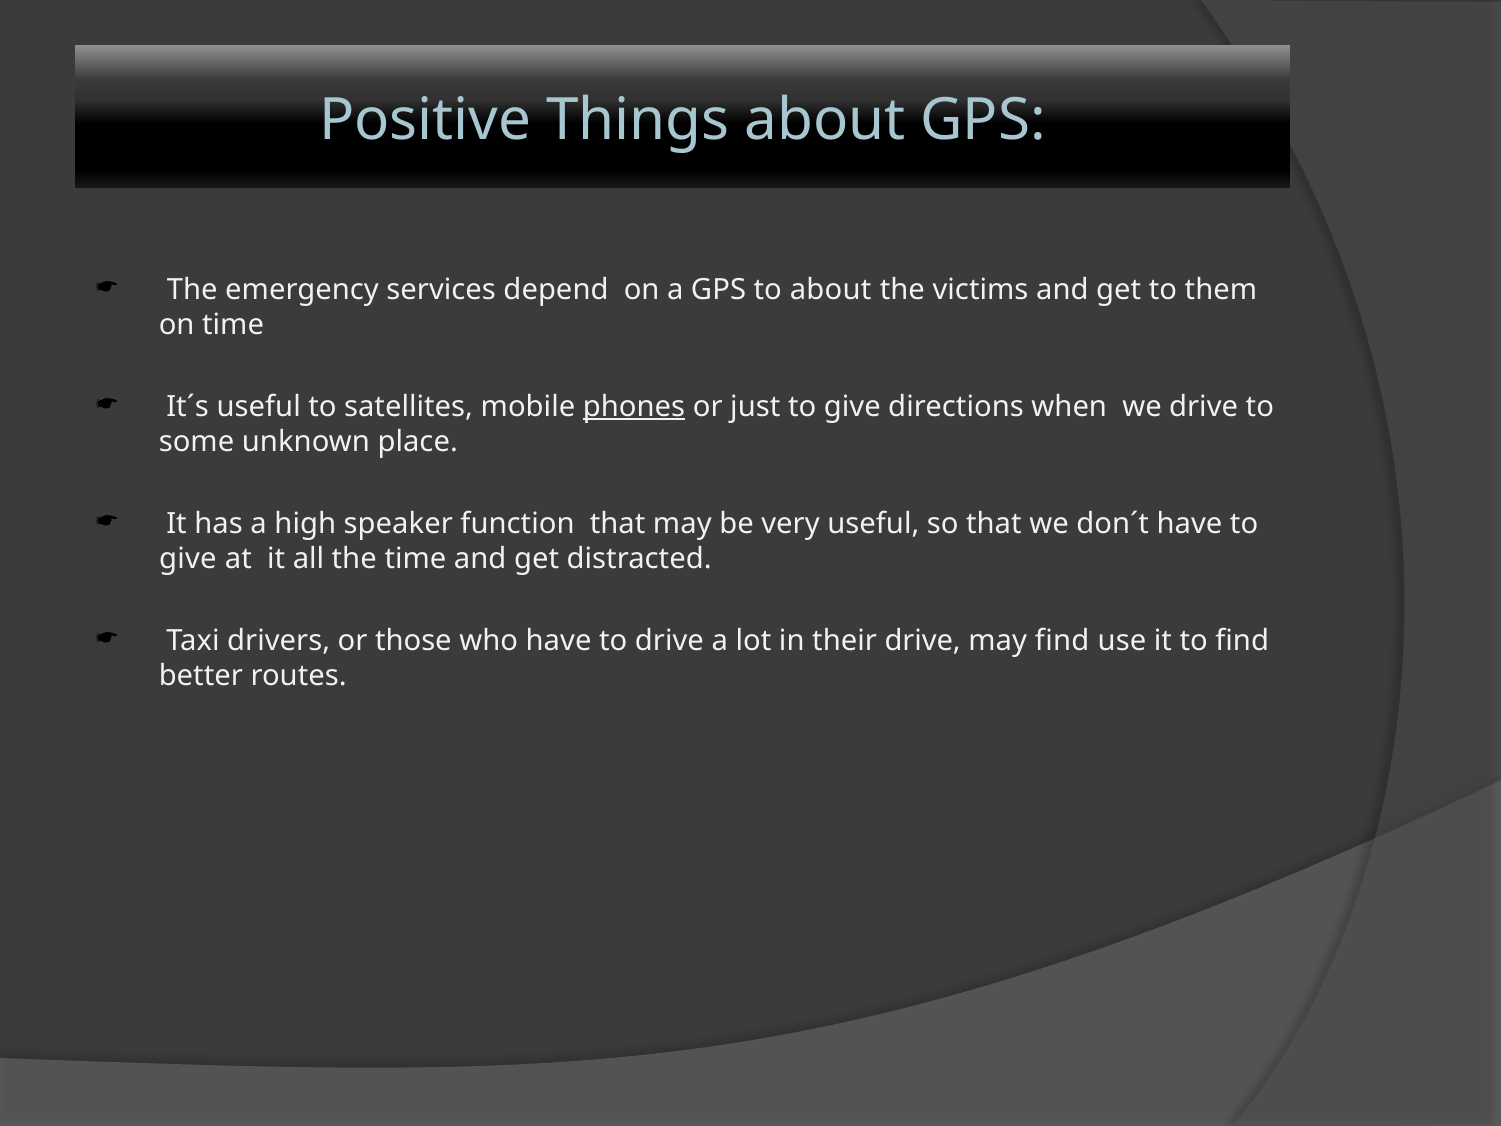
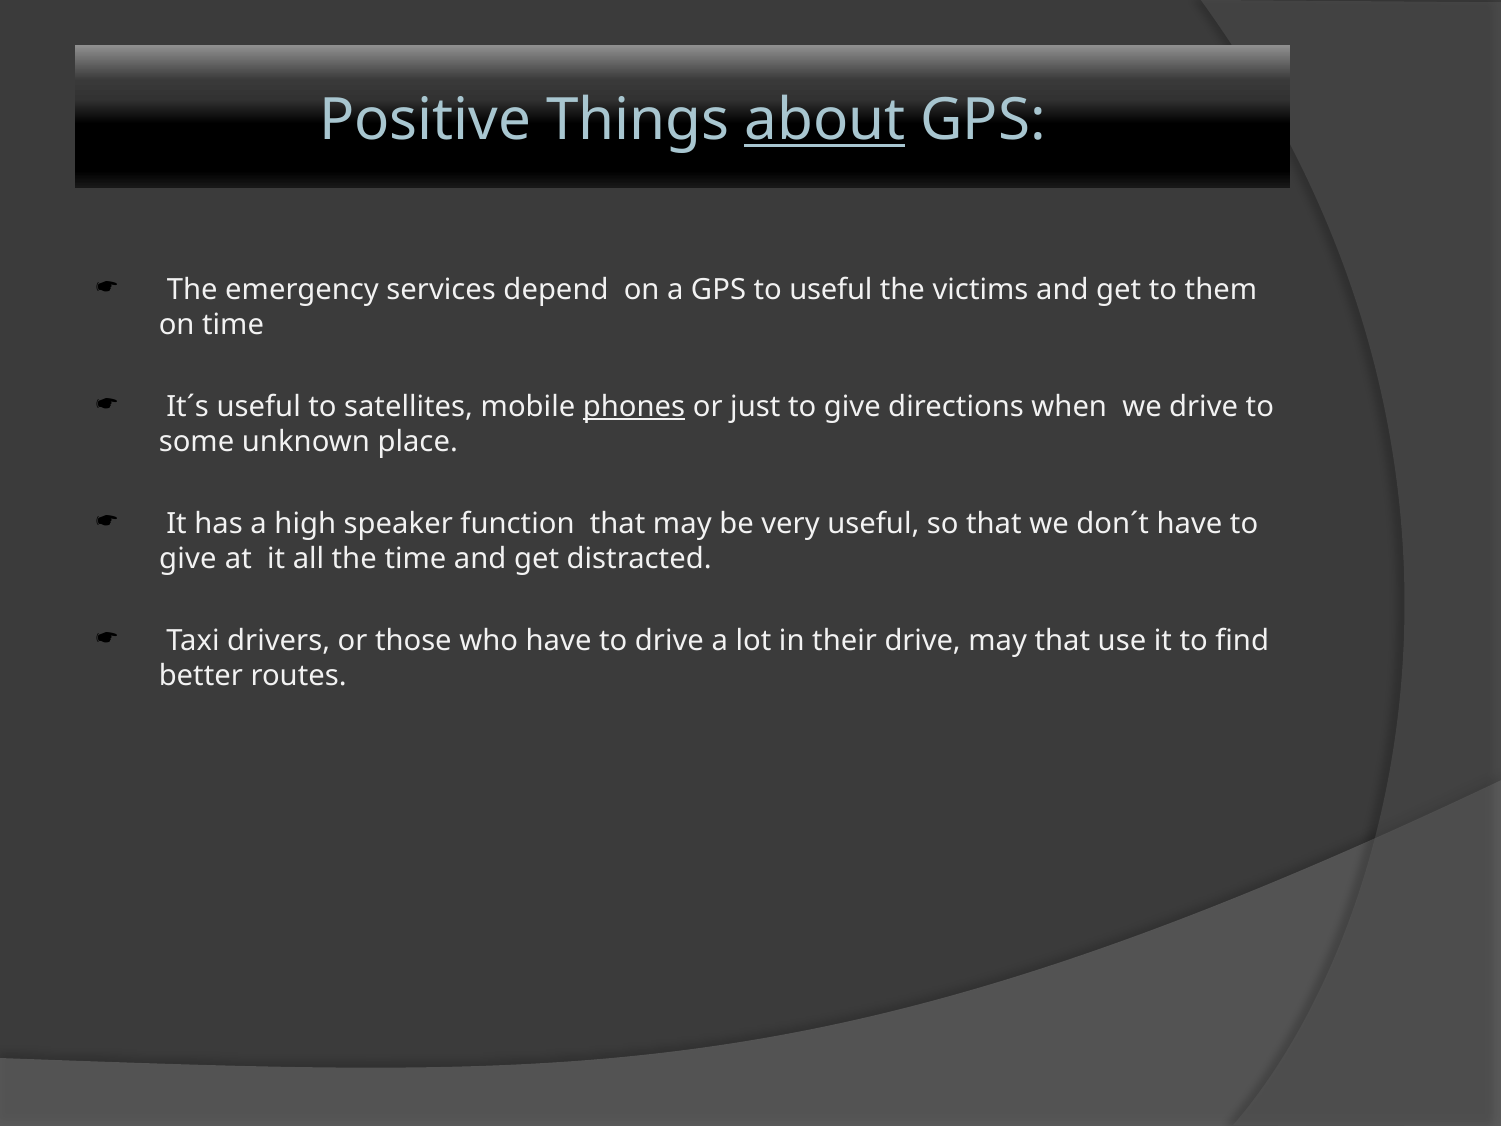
about underline: none -> present (825, 120)
to about: about -> useful (831, 290)
may find: find -> that (1062, 641)
